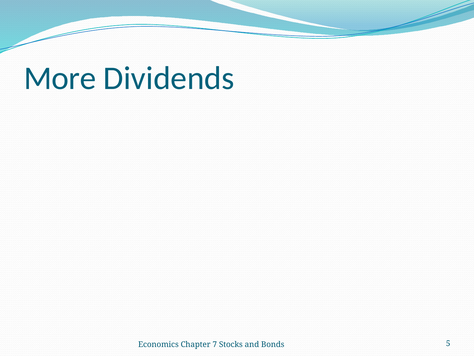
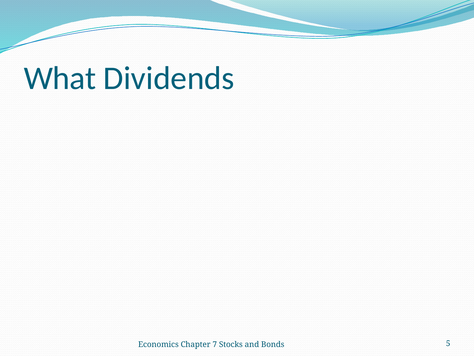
More: More -> What (60, 78)
